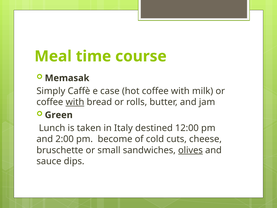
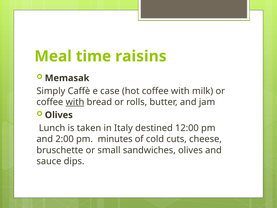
course: course -> raisins (141, 56)
Green: Green -> Olives (59, 115)
become: become -> minutes (115, 139)
olives underline: present -> none (190, 150)
